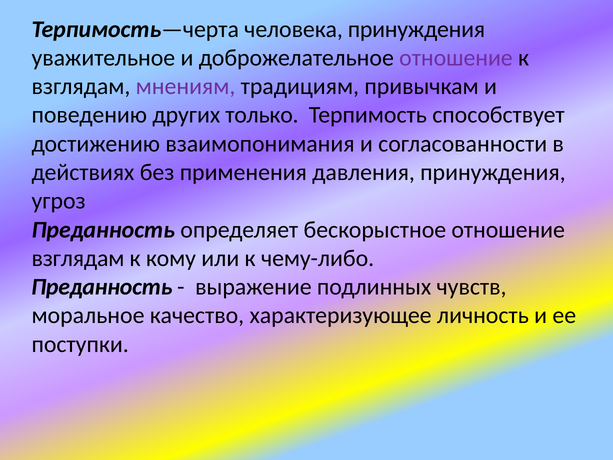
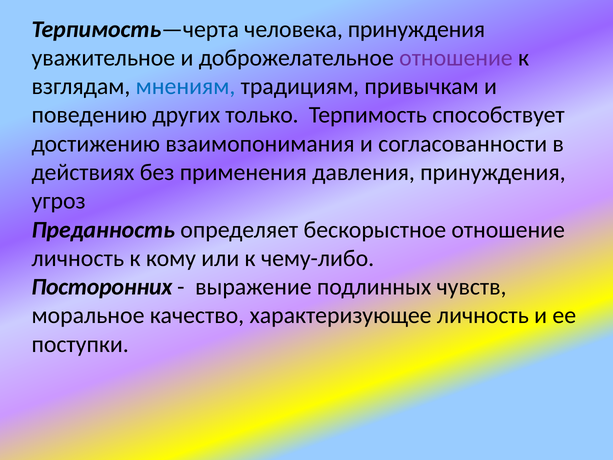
мнениям colour: purple -> blue (186, 86)
взглядам: взглядам -> личность (78, 258)
Преданность: Преданность -> Посторонних (102, 287)
